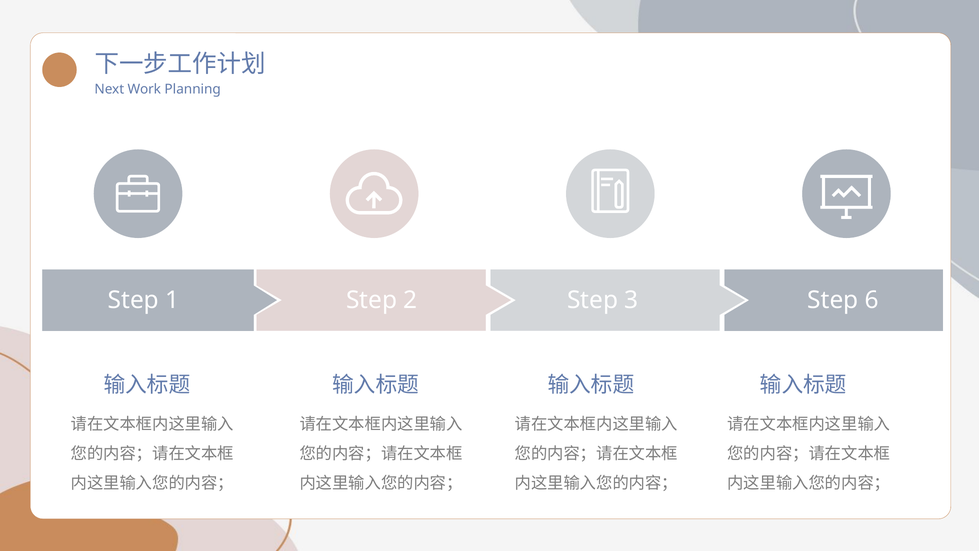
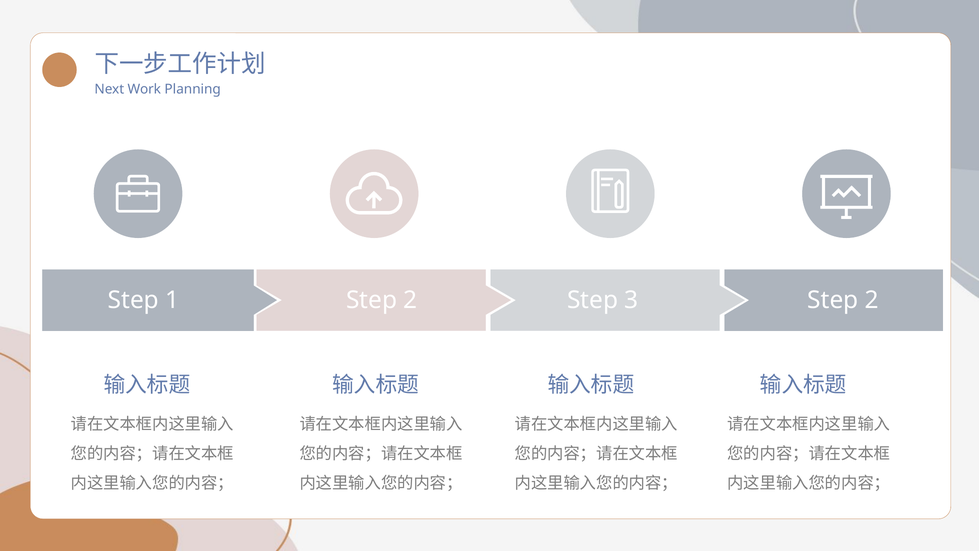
3 Step 6: 6 -> 2 (872, 300)
